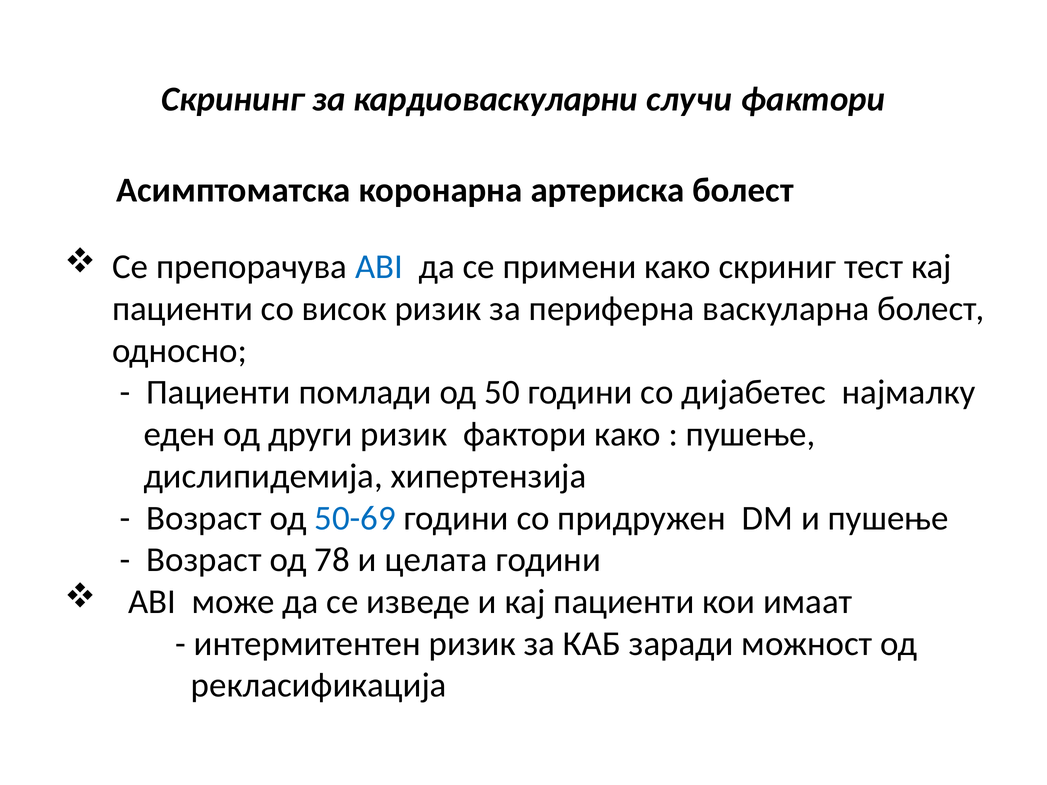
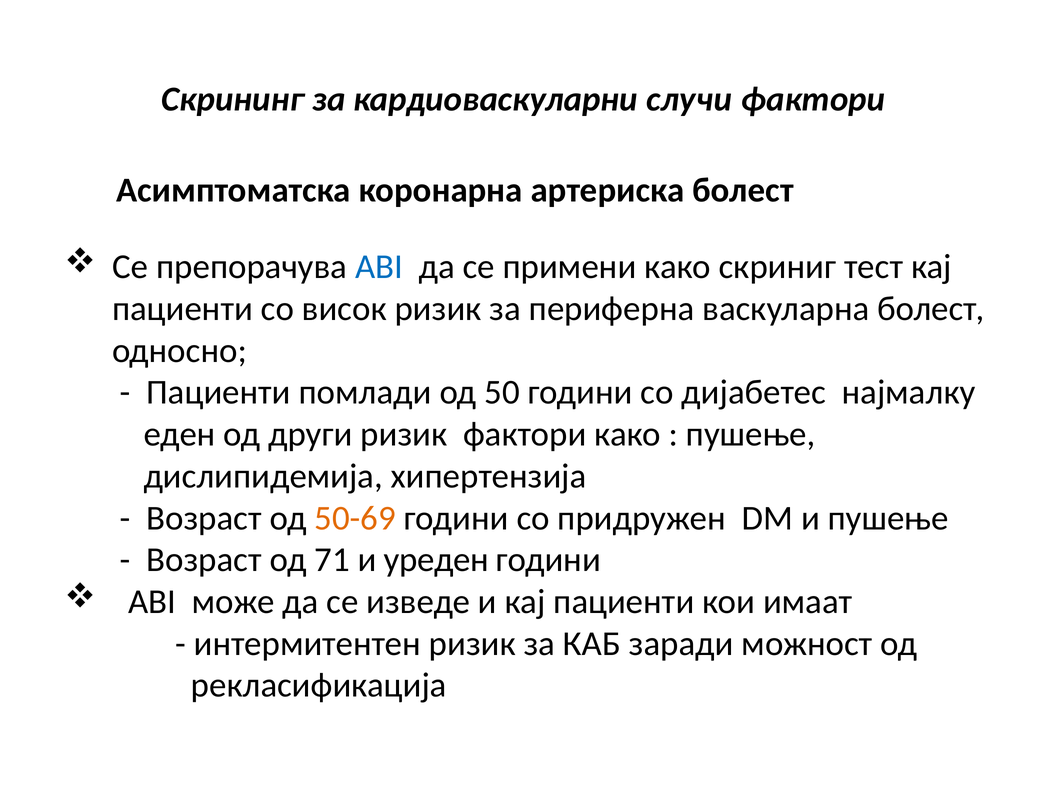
50-69 colour: blue -> orange (355, 518)
78: 78 -> 71 (332, 560)
целата: целата -> уреден (436, 560)
